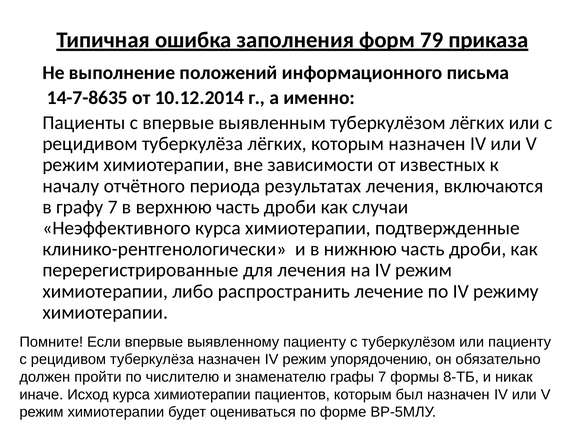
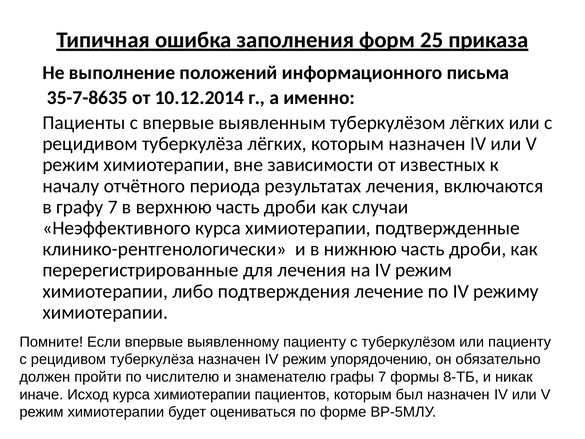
79: 79 -> 25 (432, 40)
14-7-8635: 14-7-8635 -> 35-7-8635 (87, 98)
распространить: распространить -> подтверждения (284, 291)
